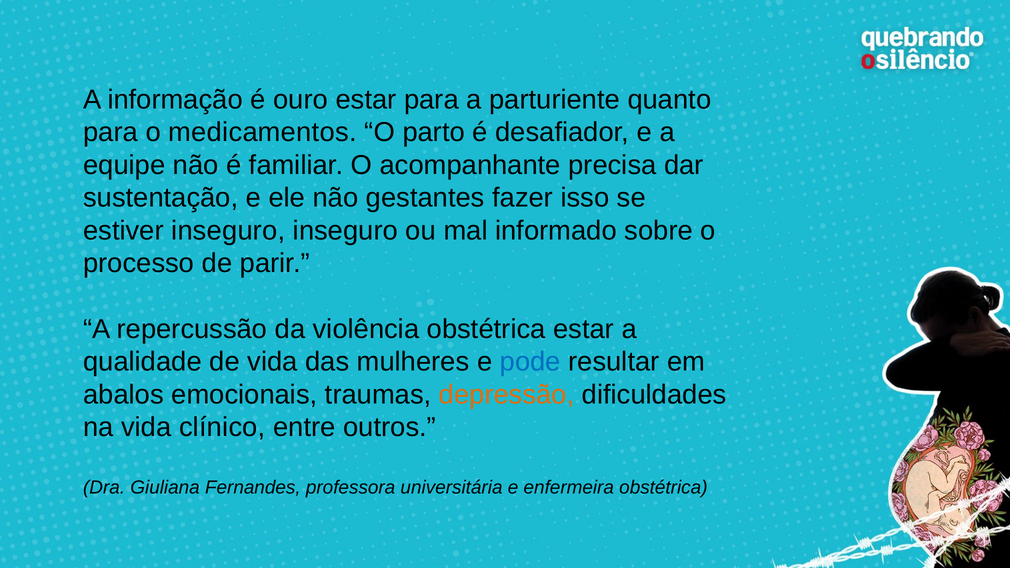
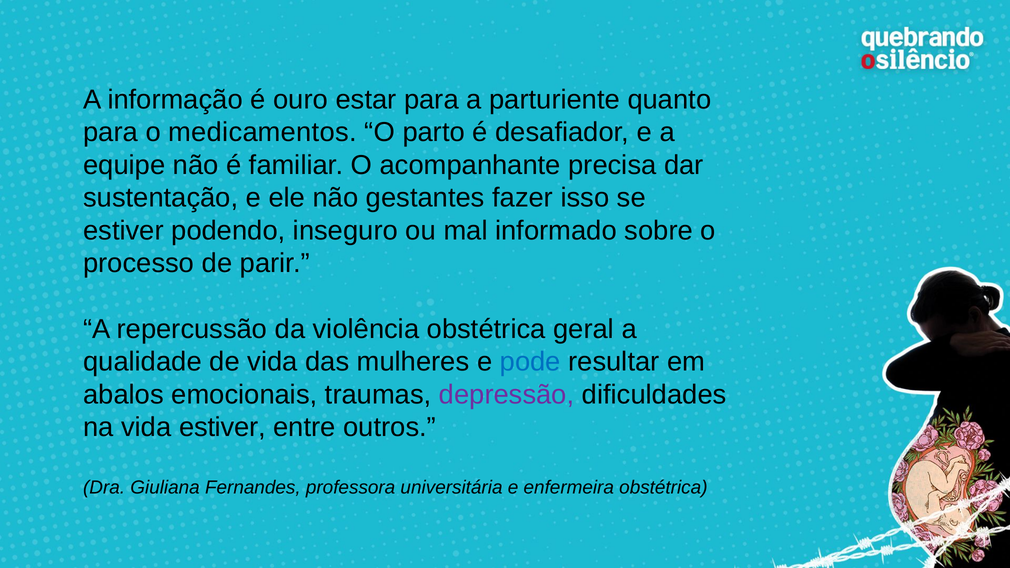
estiver inseguro: inseguro -> podendo (228, 231)
obstétrica estar: estar -> geral (584, 329)
depressão colour: orange -> purple (507, 395)
vida clínico: clínico -> estiver (222, 428)
